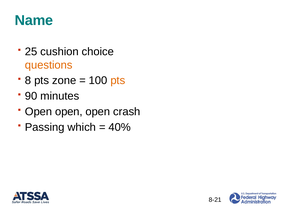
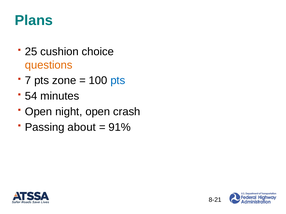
Name: Name -> Plans (34, 21)
8: 8 -> 7 (28, 81)
pts colour: orange -> blue (118, 81)
90: 90 -> 54 (31, 96)
open: open -> night (69, 112)
which: which -> about (82, 127)
40%: 40% -> 91% (120, 127)
